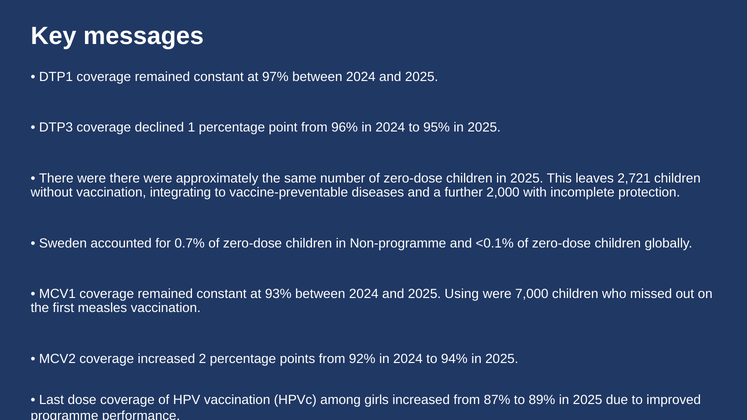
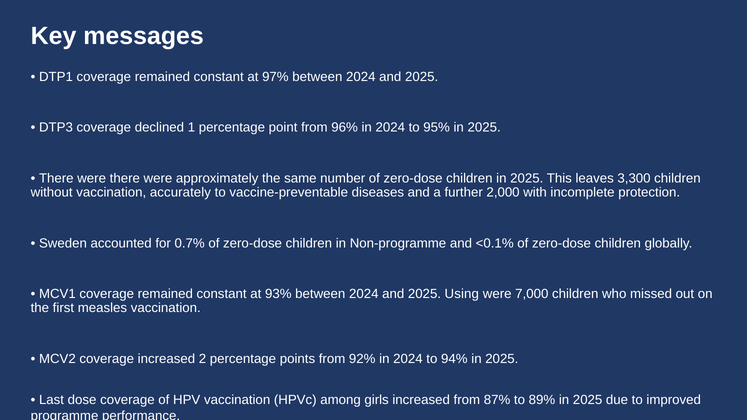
2,721: 2,721 -> 3,300 (634, 178)
integrating: integrating -> accurately (180, 193)
